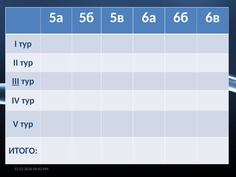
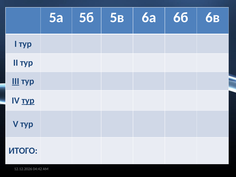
тур underline: none -> present (28, 101)
